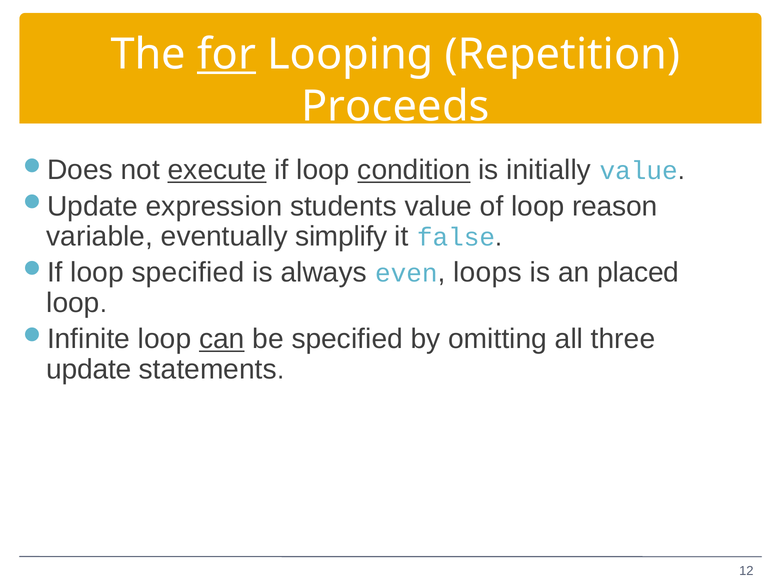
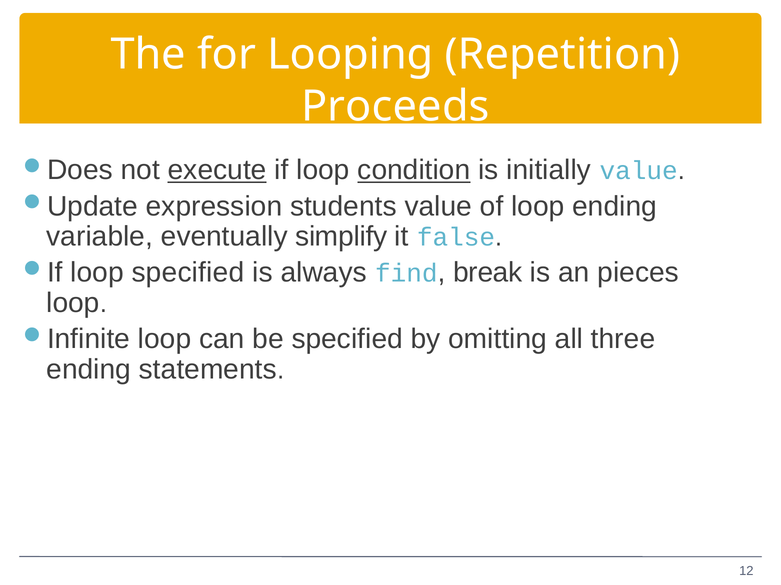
for underline: present -> none (227, 54)
loop reason: reason -> ending (615, 206)
even: even -> find (406, 274)
loops: loops -> break (488, 273)
placed: placed -> pieces (638, 273)
can underline: present -> none (222, 340)
update: update -> ending (89, 370)
